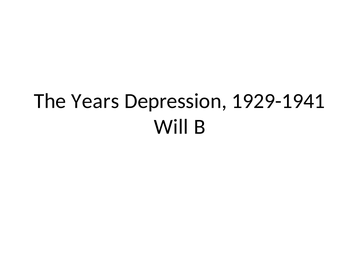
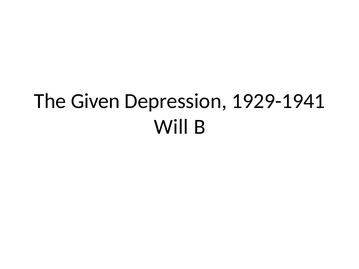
Years: Years -> Given (95, 101)
